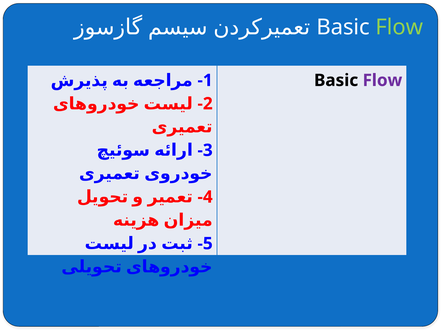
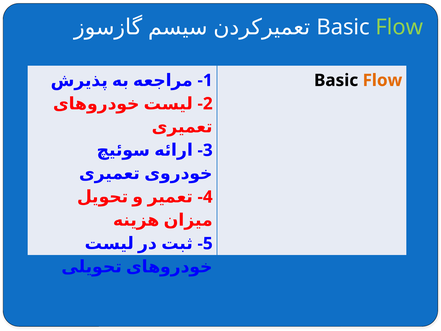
Flow colour: purple -> orange (382, 80)
